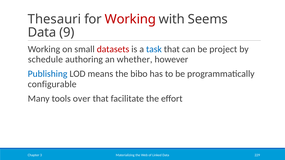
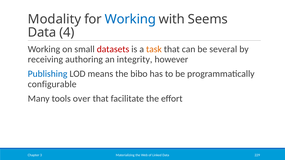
Thesauri: Thesauri -> Modality (54, 19)
Working colour: red -> blue (130, 19)
9: 9 -> 4 (67, 33)
task colour: blue -> orange (154, 49)
project: project -> several (223, 49)
schedule: schedule -> receiving (45, 60)
whether: whether -> integrity (135, 60)
